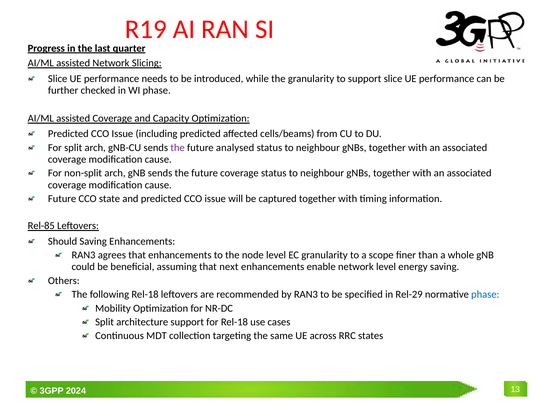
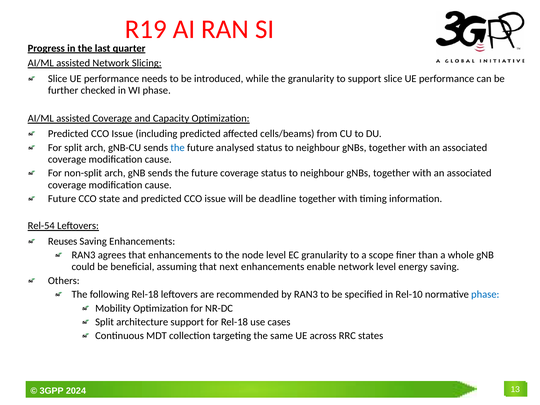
the colour: purple -> blue (178, 148)
captured: captured -> deadline (278, 199)
Rel-85: Rel-85 -> Rel-54 (41, 226)
Should: Should -> Reuses (63, 241)
Rel-29: Rel-29 -> Rel-10 (409, 294)
